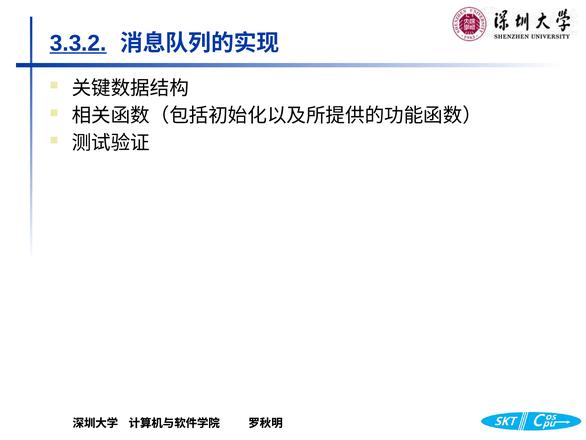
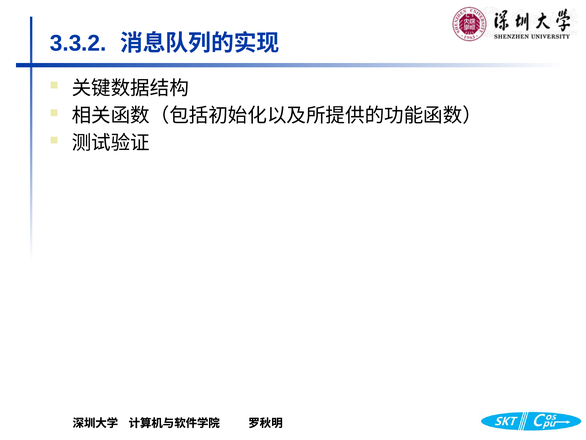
3.3.2 underline: present -> none (78, 43)
